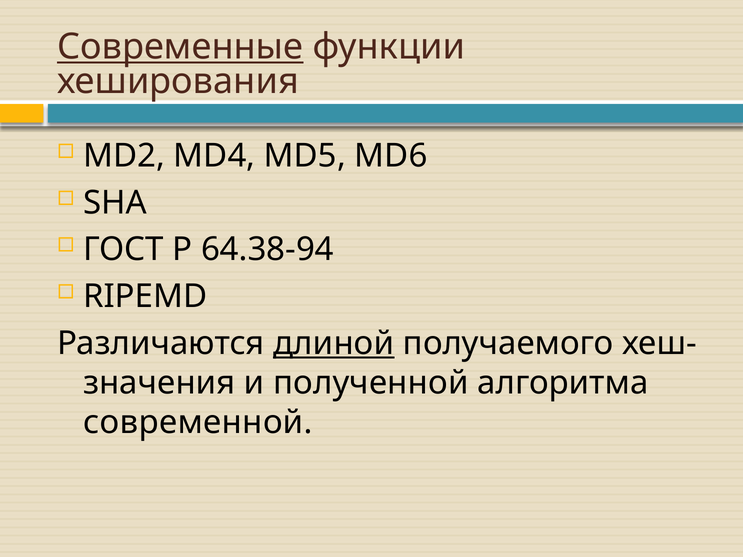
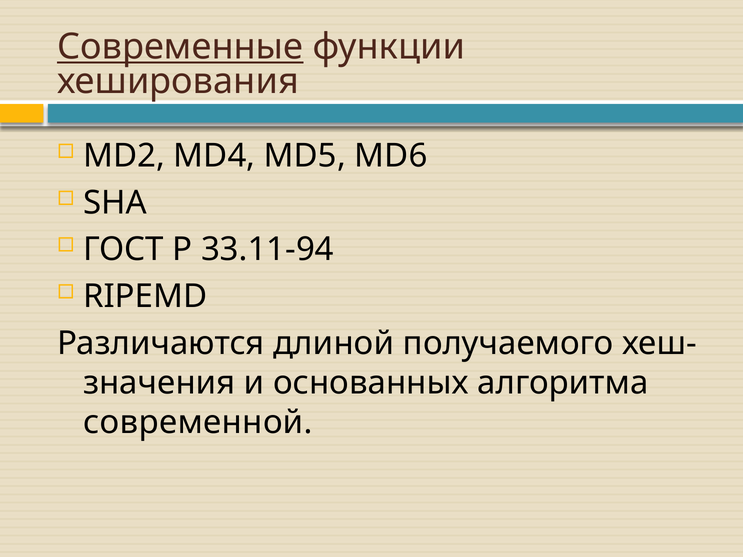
64.38-94: 64.38-94 -> 33.11-94 (267, 250)
длиной underline: present -> none (334, 343)
полученной: полученной -> основанных (371, 383)
